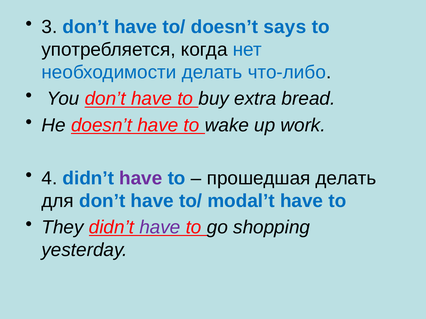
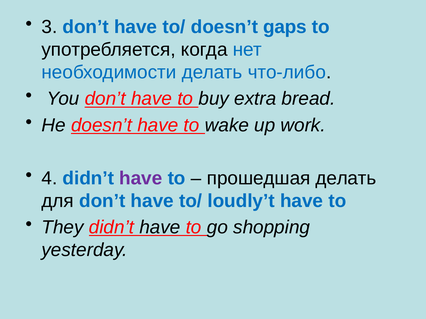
says: says -> gaps (285, 27)
modal’t: modal’t -> loudly’t (241, 201)
have colour: purple -> black (160, 228)
